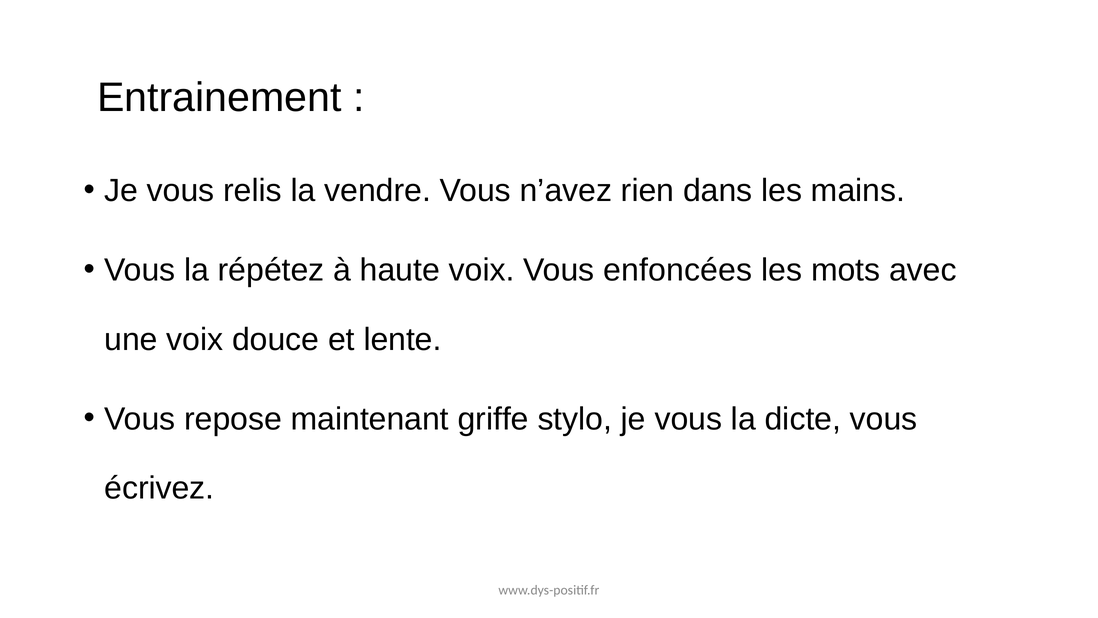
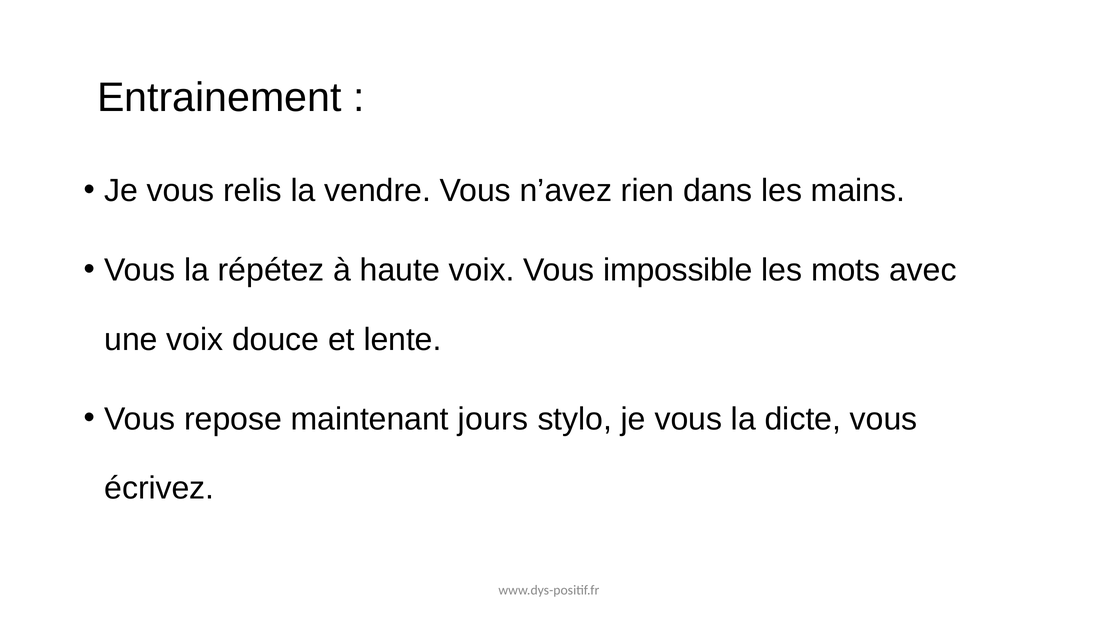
enfoncées: enfoncées -> impossible (678, 270)
griffe: griffe -> jours (493, 419)
